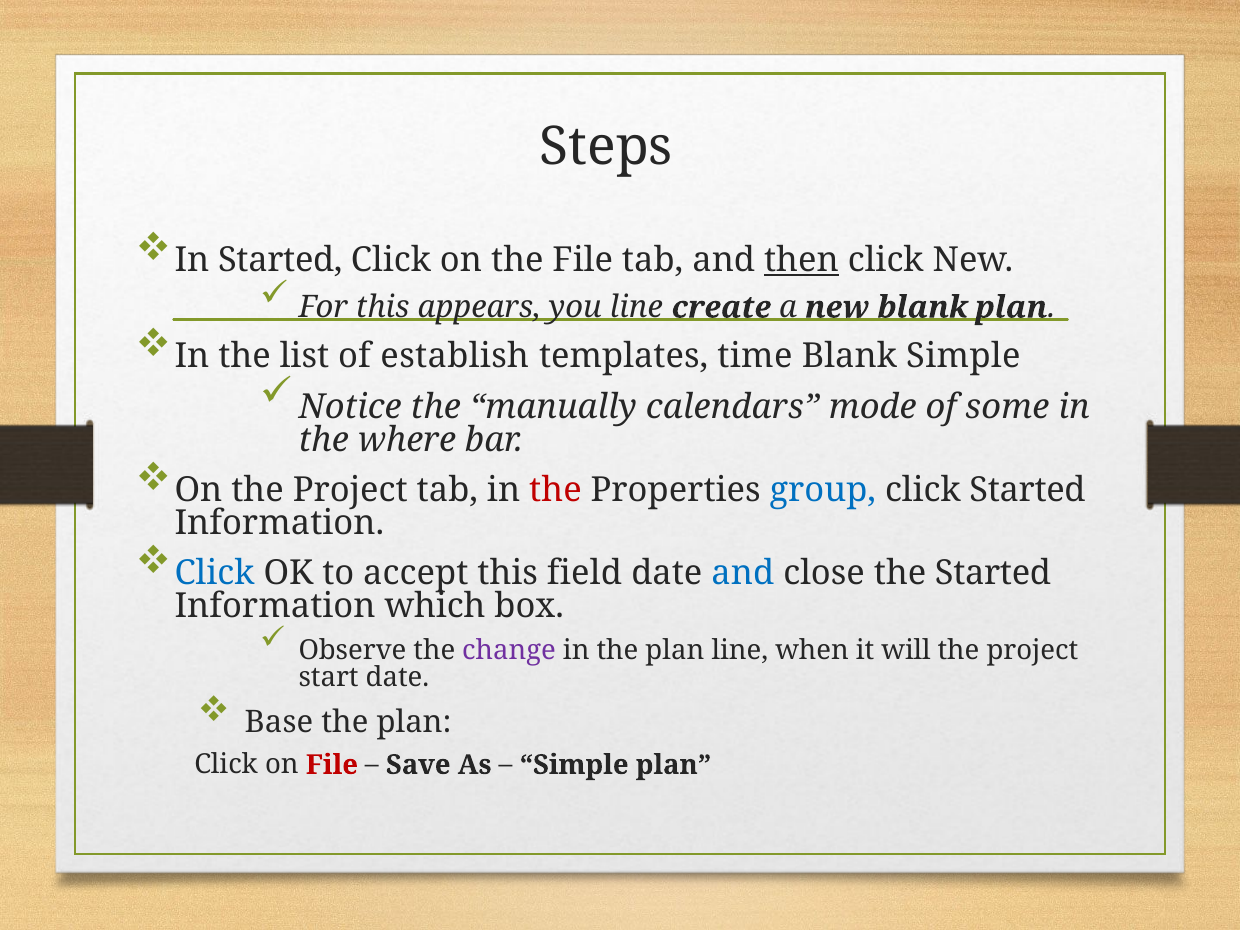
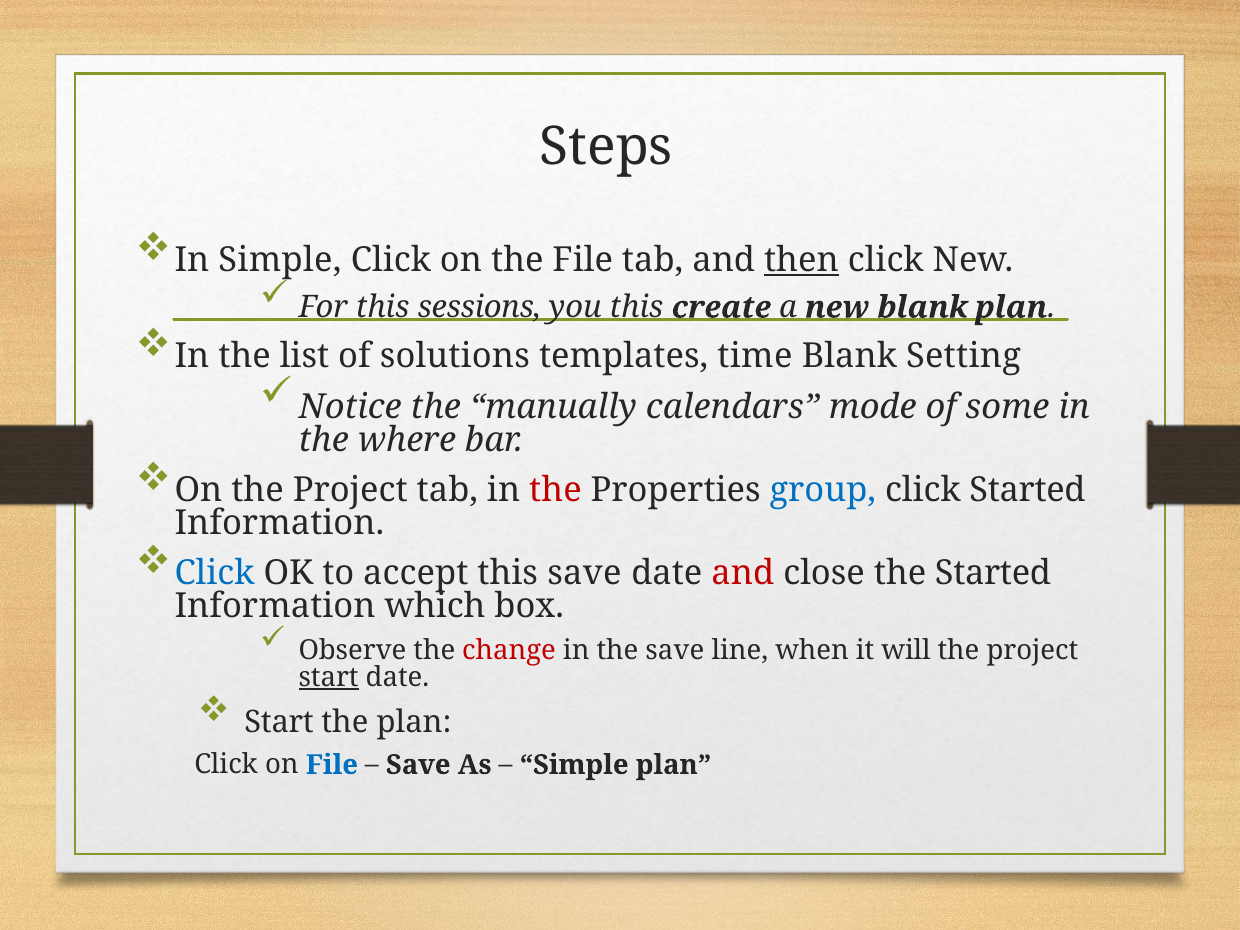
In Started: Started -> Simple (280, 260)
appears: appears -> sessions (480, 307)
you line: line -> this (636, 307)
establish: establish -> solutions (455, 356)
Blank Simple: Simple -> Setting (963, 356)
this field: field -> save (584, 573)
and colour: blue -> red (743, 573)
change colour: purple -> red (509, 651)
in the plan: plan -> save (675, 651)
start underline: none -> present (329, 677)
Base: Base -> Start (279, 722)
File colour: red -> blue (332, 765)
